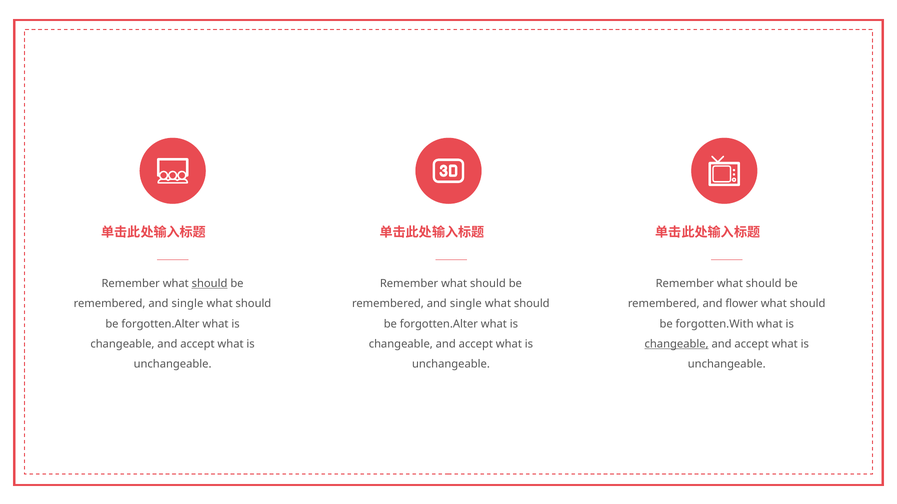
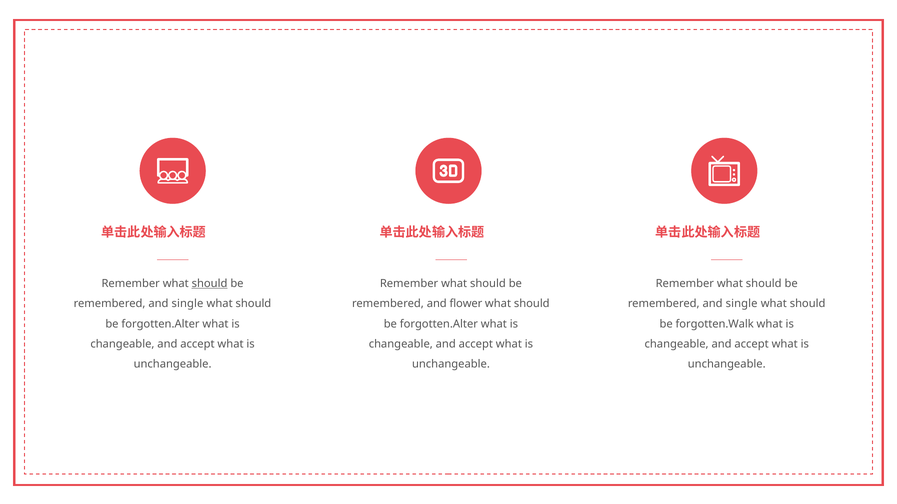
single: single -> flower (466, 304)
flower: flower -> single (742, 304)
forgotten.With: forgotten.With -> forgotten.Walk (715, 324)
changeable underline: present -> none (677, 344)
